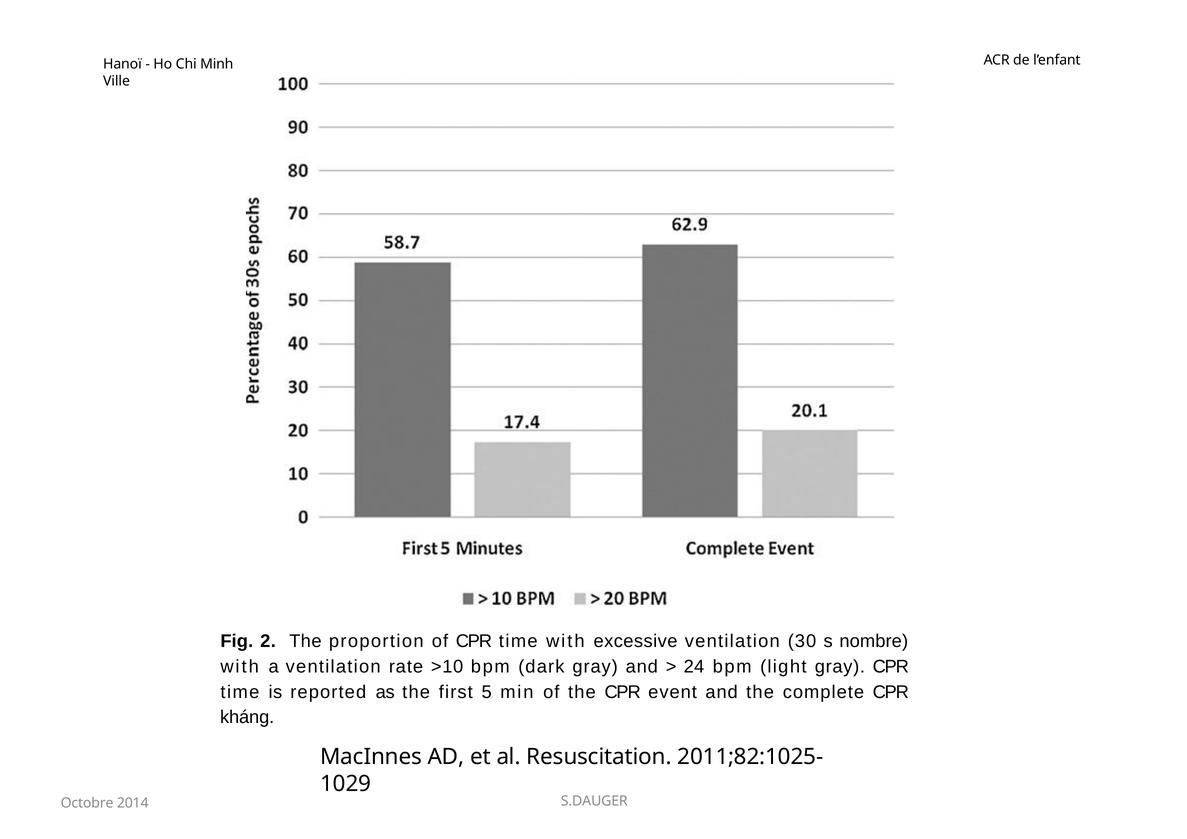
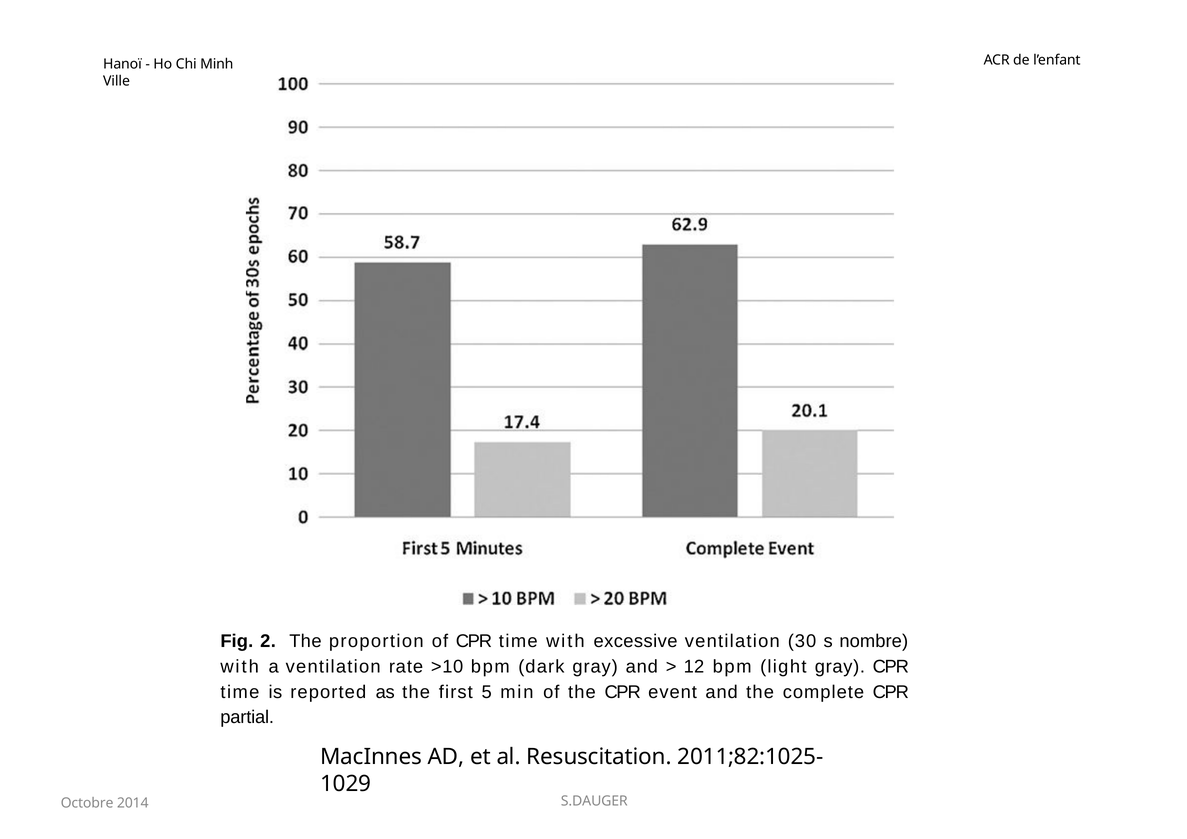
24: 24 -> 12 (694, 666)
kháng: kháng -> partial (247, 717)
